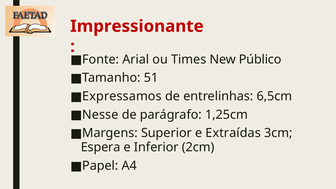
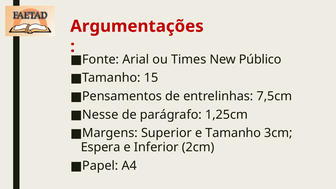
Impressionante: Impressionante -> Argumentações (137, 26)
51: 51 -> 15 (151, 78)
Expressamos: Expressamos -> Pensamentos (122, 96)
6,5cm: 6,5cm -> 7,5cm (274, 96)
e Extraídas: Extraídas -> Tamanho (233, 133)
